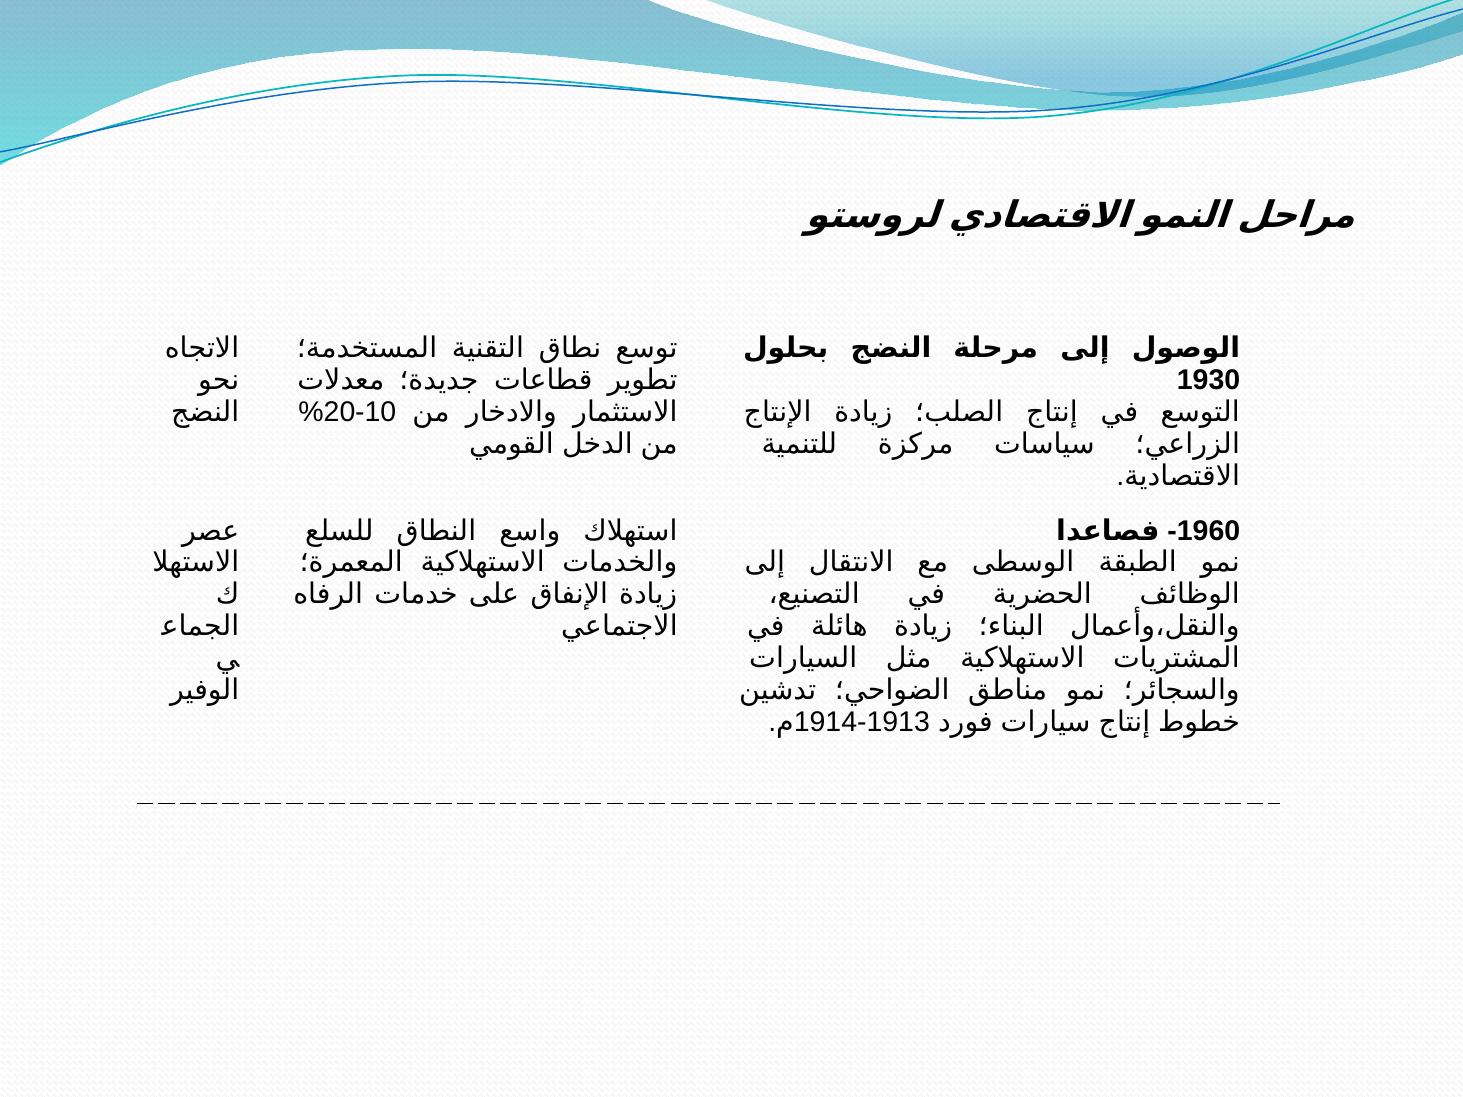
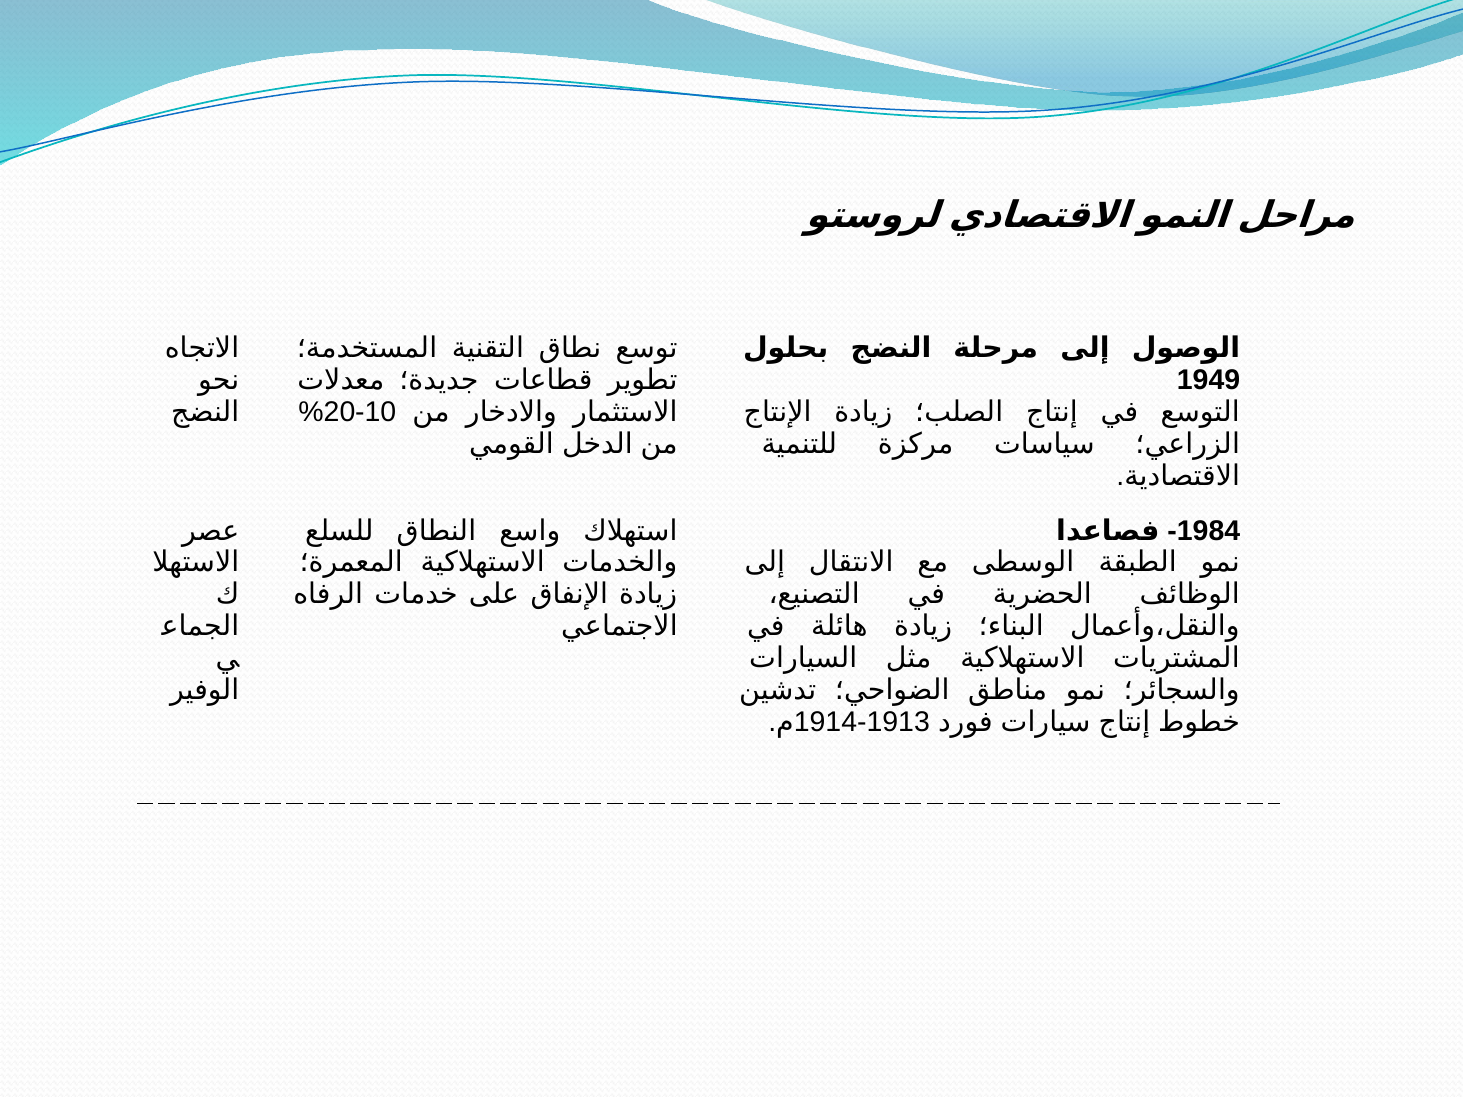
1930: 1930 -> 1949 (1209, 380)
1960: 1960 -> 1984 (1209, 531)
